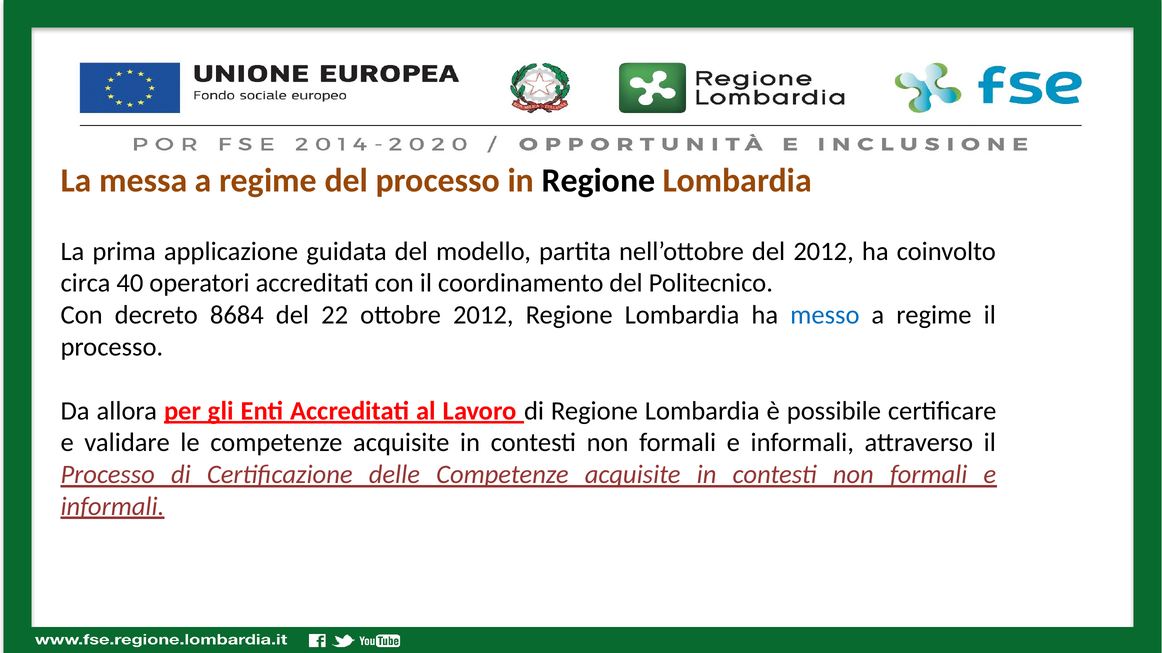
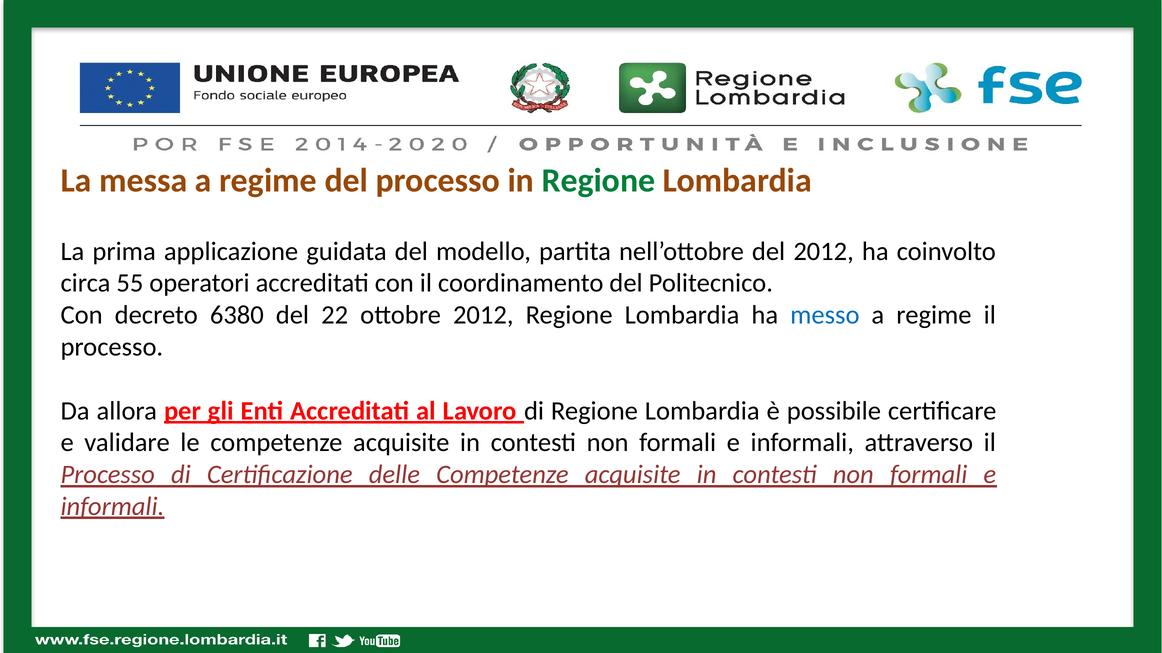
Regione colour: black -> green (599, 181)
40: 40 -> 55 (130, 283)
8684: 8684 -> 6380 (237, 315)
